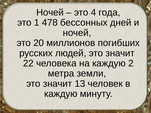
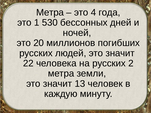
Ночей: Ночей -> Метра (50, 12)
478: 478 -> 530 (50, 23)
на каждую: каждую -> русских (109, 63)
